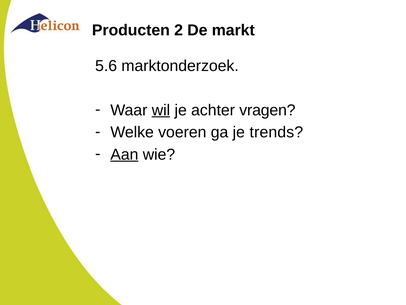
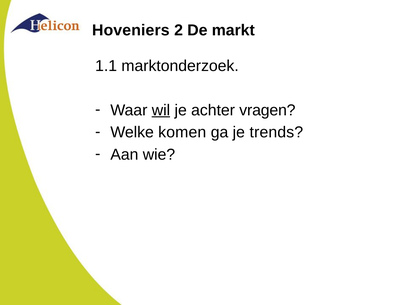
Producten: Producten -> Hoveniers (131, 30)
5.6: 5.6 -> 1.1 (106, 66)
voeren: voeren -> komen (182, 132)
Aan underline: present -> none (124, 154)
